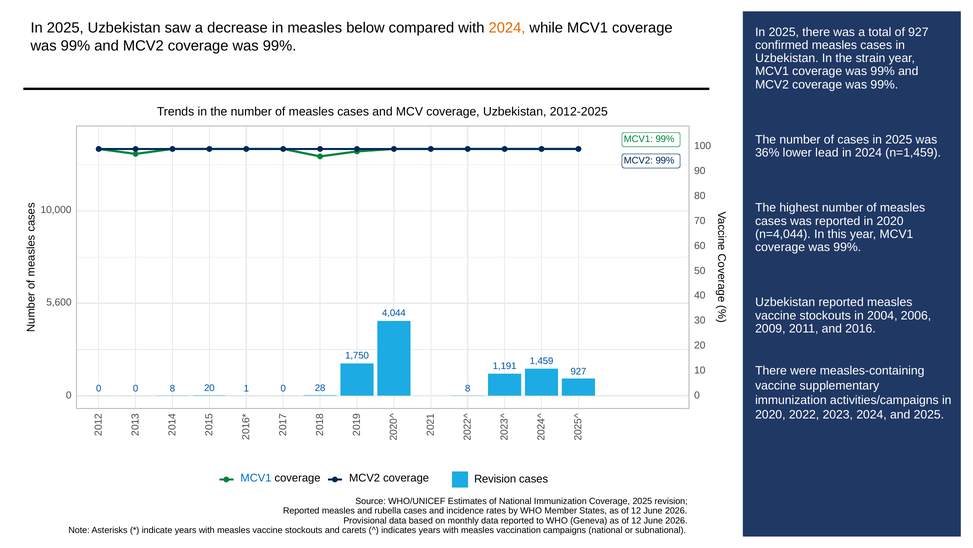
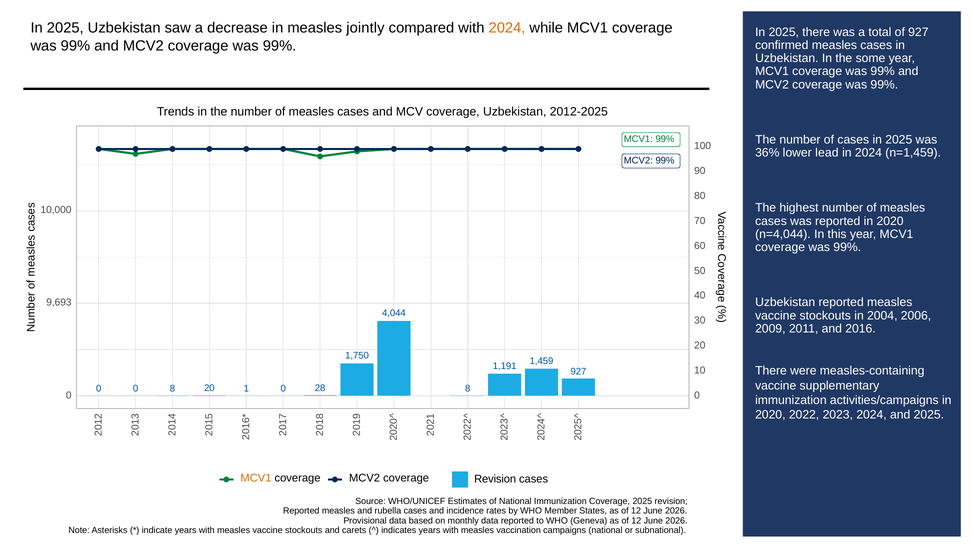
below: below -> jointly (365, 28)
strain: strain -> some (870, 58)
5,600: 5,600 -> 9,693 (59, 302)
MCV1 colour: blue -> orange (256, 477)
